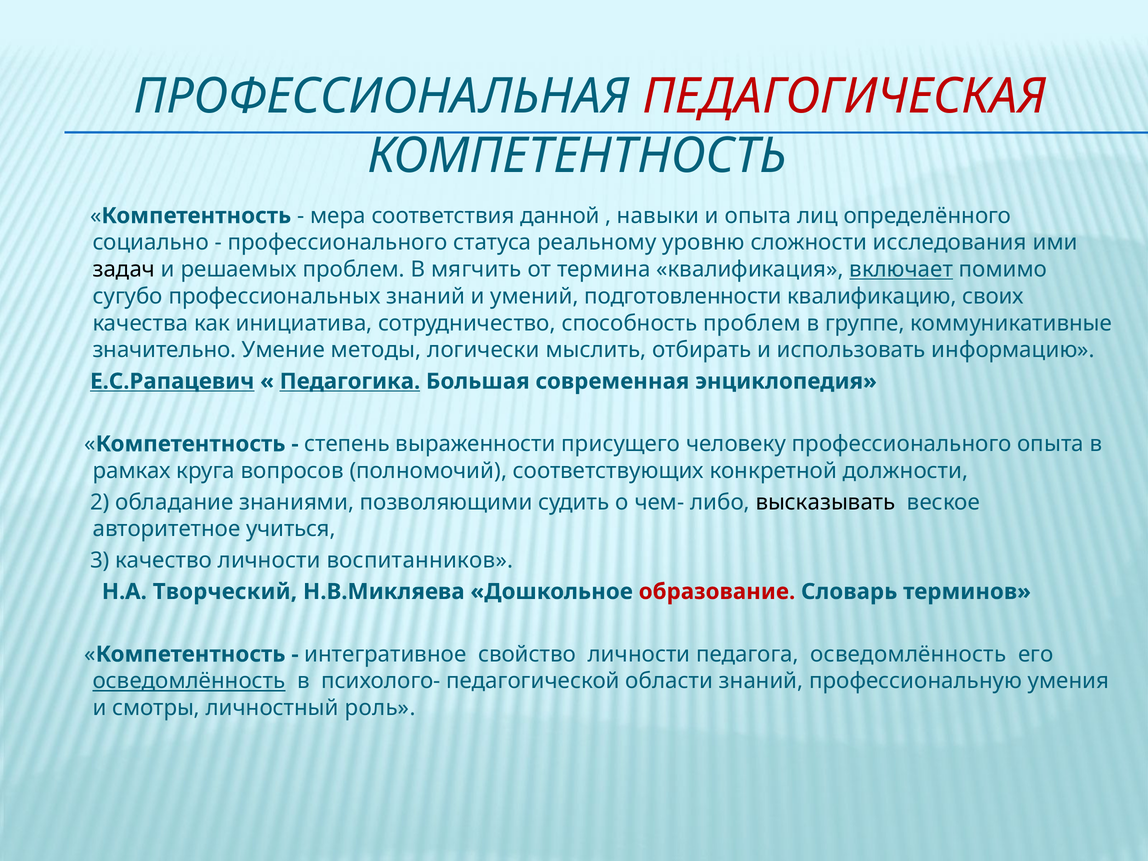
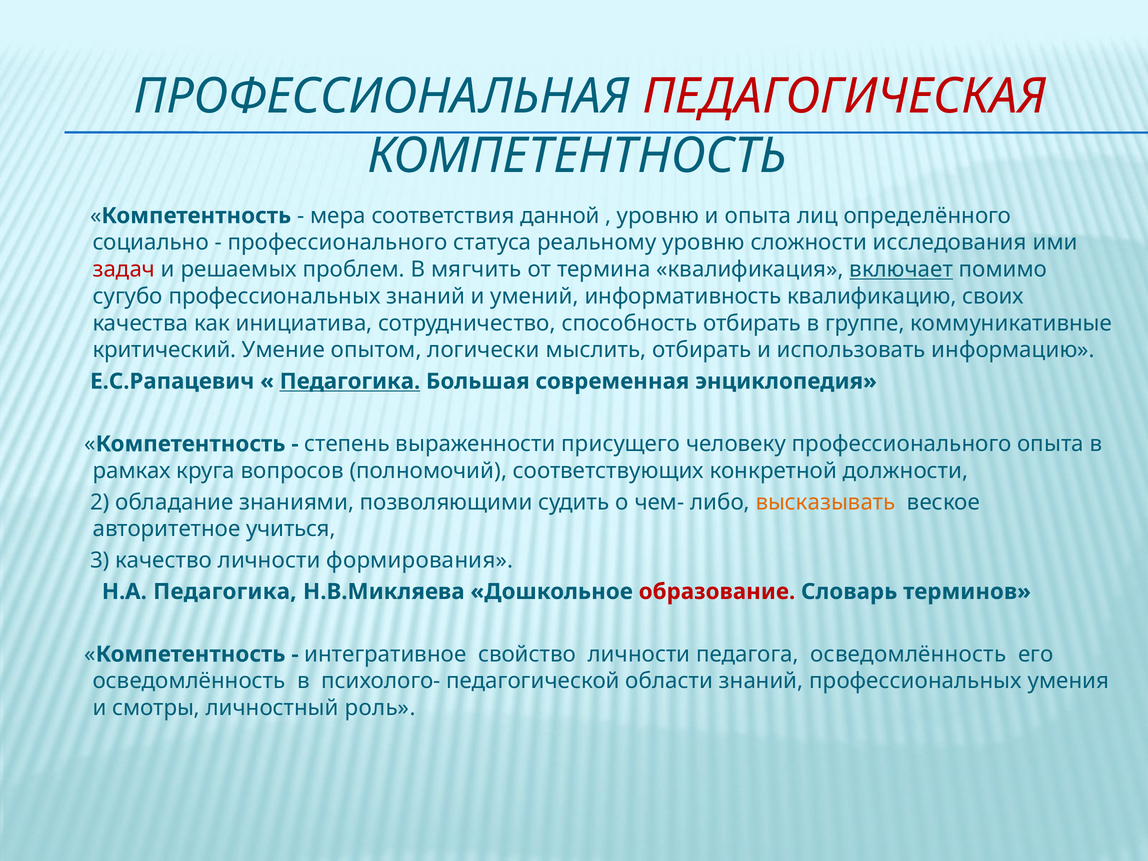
навыки: навыки -> уровню (658, 216)
задач colour: black -> red (124, 269)
подготовленности: подготовленности -> информативность (683, 296)
способность проблем: проблем -> отбирать (752, 323)
значительно: значительно -> критический (165, 350)
методы: методы -> опытом (376, 350)
Е.С.Рапацевич underline: present -> none (172, 381)
высказывать colour: black -> orange (825, 502)
воспитанников: воспитанников -> формирования (420, 560)
Н.А Творческий: Творческий -> Педагогика (225, 592)
осведомлённость underline: present -> none (189, 681)
знаний профессиональную: профессиональную -> профессиональных (916, 681)
